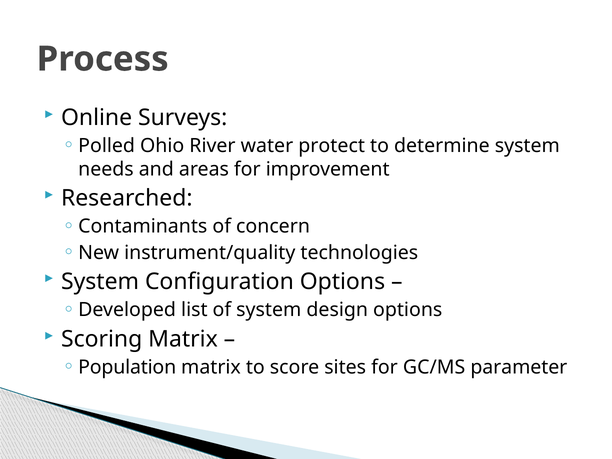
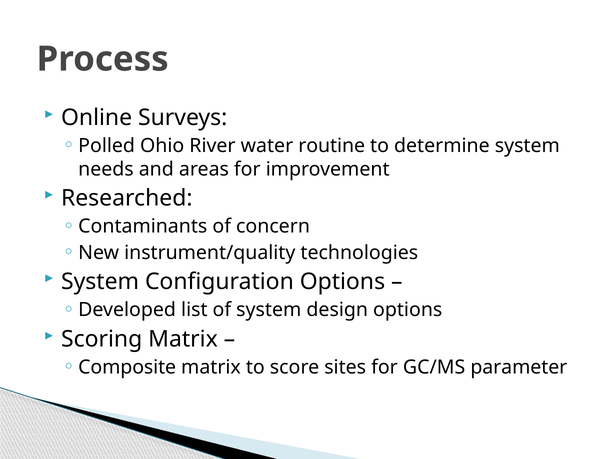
protect: protect -> routine (332, 146)
Population: Population -> Composite (127, 367)
